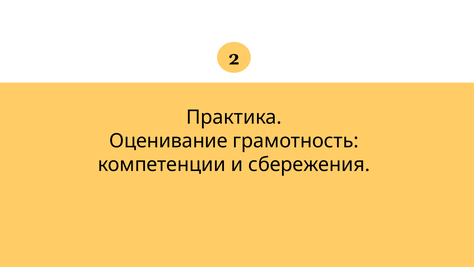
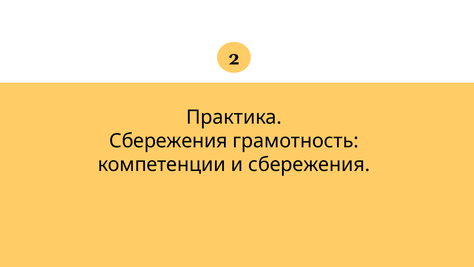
Оценивание: Оценивание -> Сбережения (168, 141)
